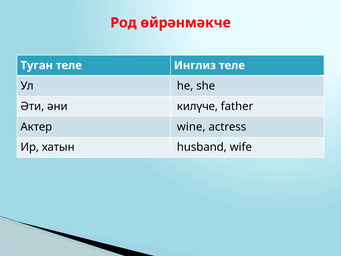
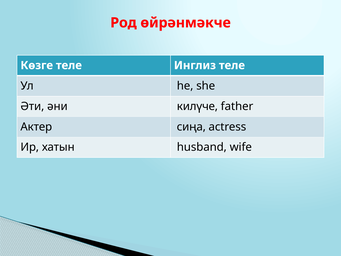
Туган: Туган -> Көзге (37, 65)
wine: wine -> сиңа (191, 127)
